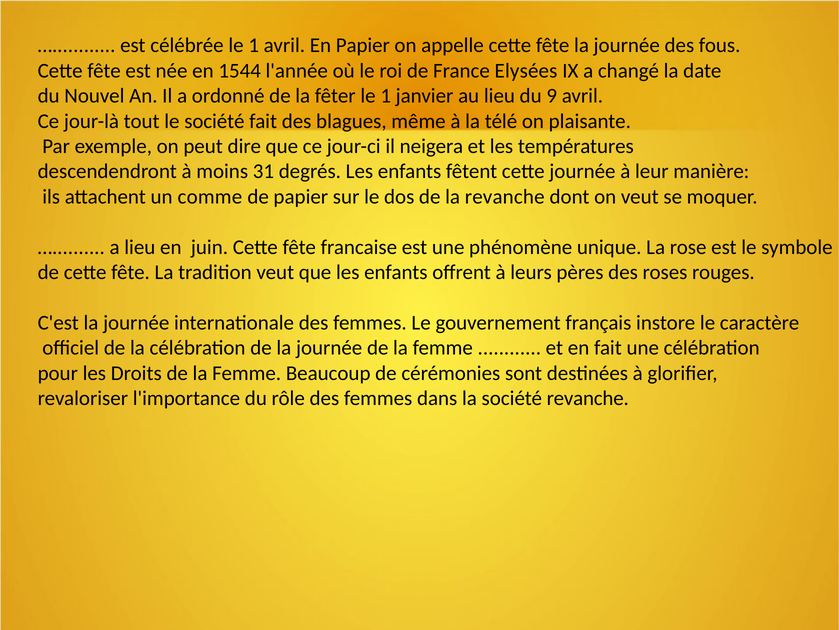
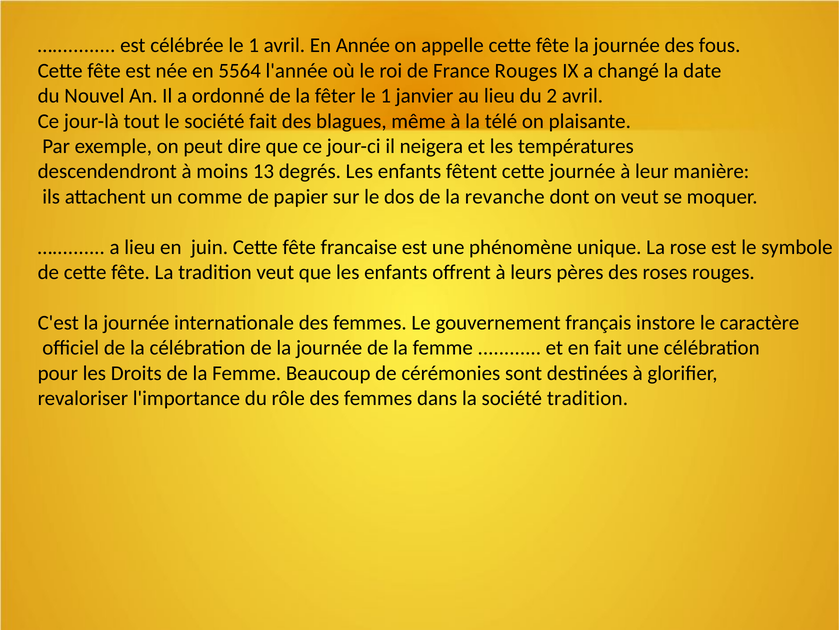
En Papier: Papier -> Année (363, 45)
1544: 1544 -> 5564 (240, 71)
France Elysées: Elysées -> Rouges (526, 71)
9: 9 -> 2 (552, 96)
31: 31 -> 13 (263, 171)
société revanche: revanche -> tradition (588, 398)
